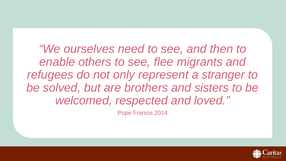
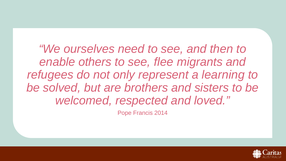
stranger: stranger -> learning (223, 75)
